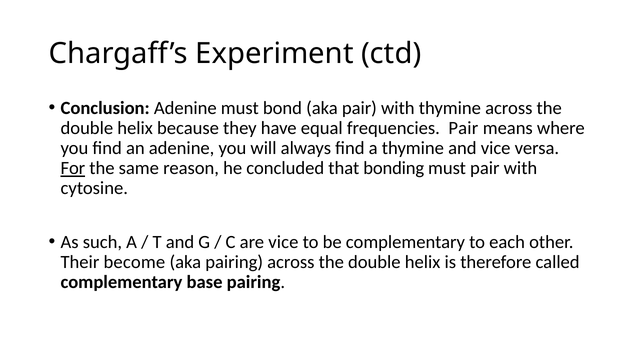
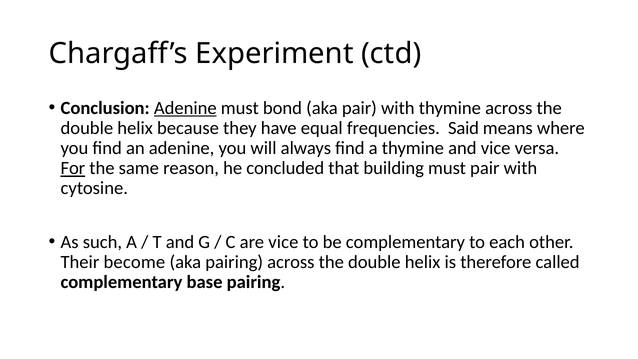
Adenine underline: none -> present (185, 108)
frequencies Pair: Pair -> Said (464, 128)
bonding: bonding -> building (394, 168)
